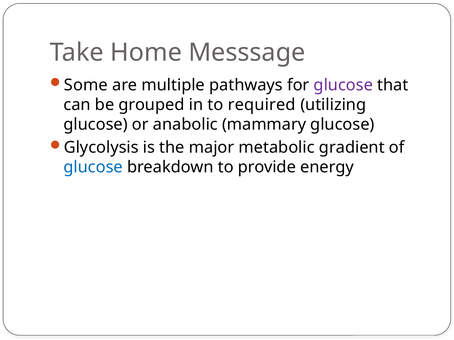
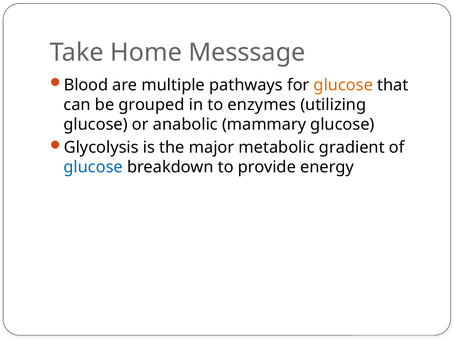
Some: Some -> Blood (86, 85)
glucose colour: purple -> orange (343, 85)
required: required -> enzymes (262, 105)
